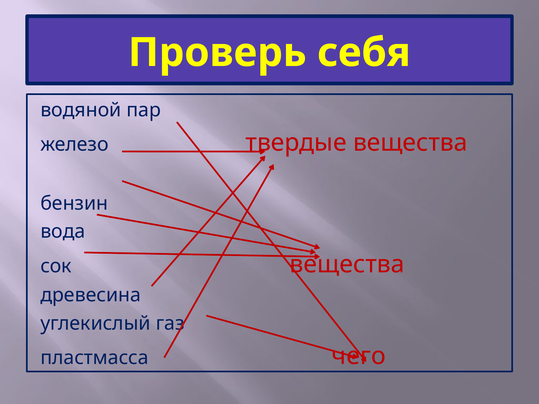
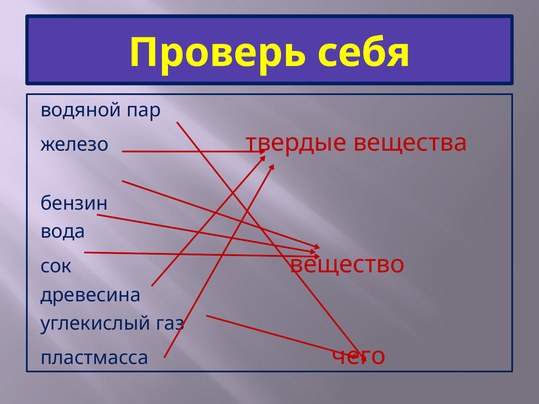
сок вещества: вещества -> вещество (347, 264)
